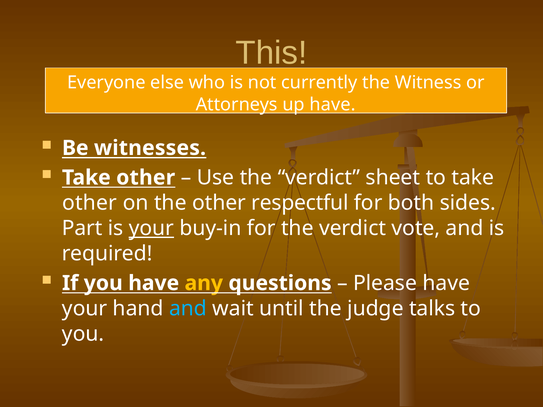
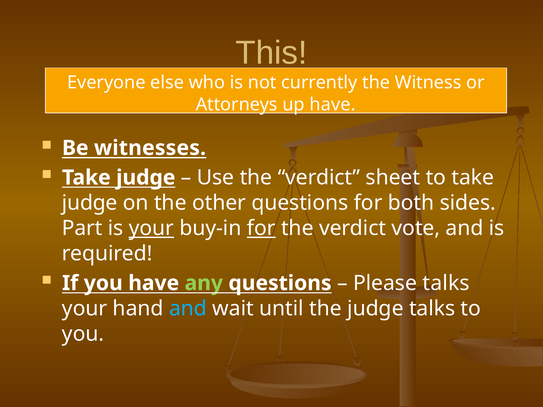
other: other -> judge (146, 178)
other: other -> judge (90, 203)
other respectful: respectful -> questions (300, 203)
for underline: none -> present (261, 228)
any colour: yellow -> light green (204, 283)
Please have: have -> talks (446, 283)
